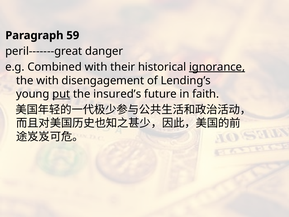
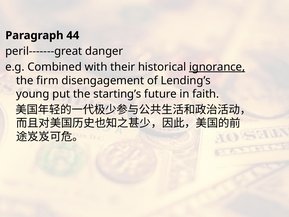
59: 59 -> 44 (73, 35)
the with: with -> firm (47, 80)
put underline: present -> none (61, 94)
insured’s: insured’s -> starting’s (117, 94)
